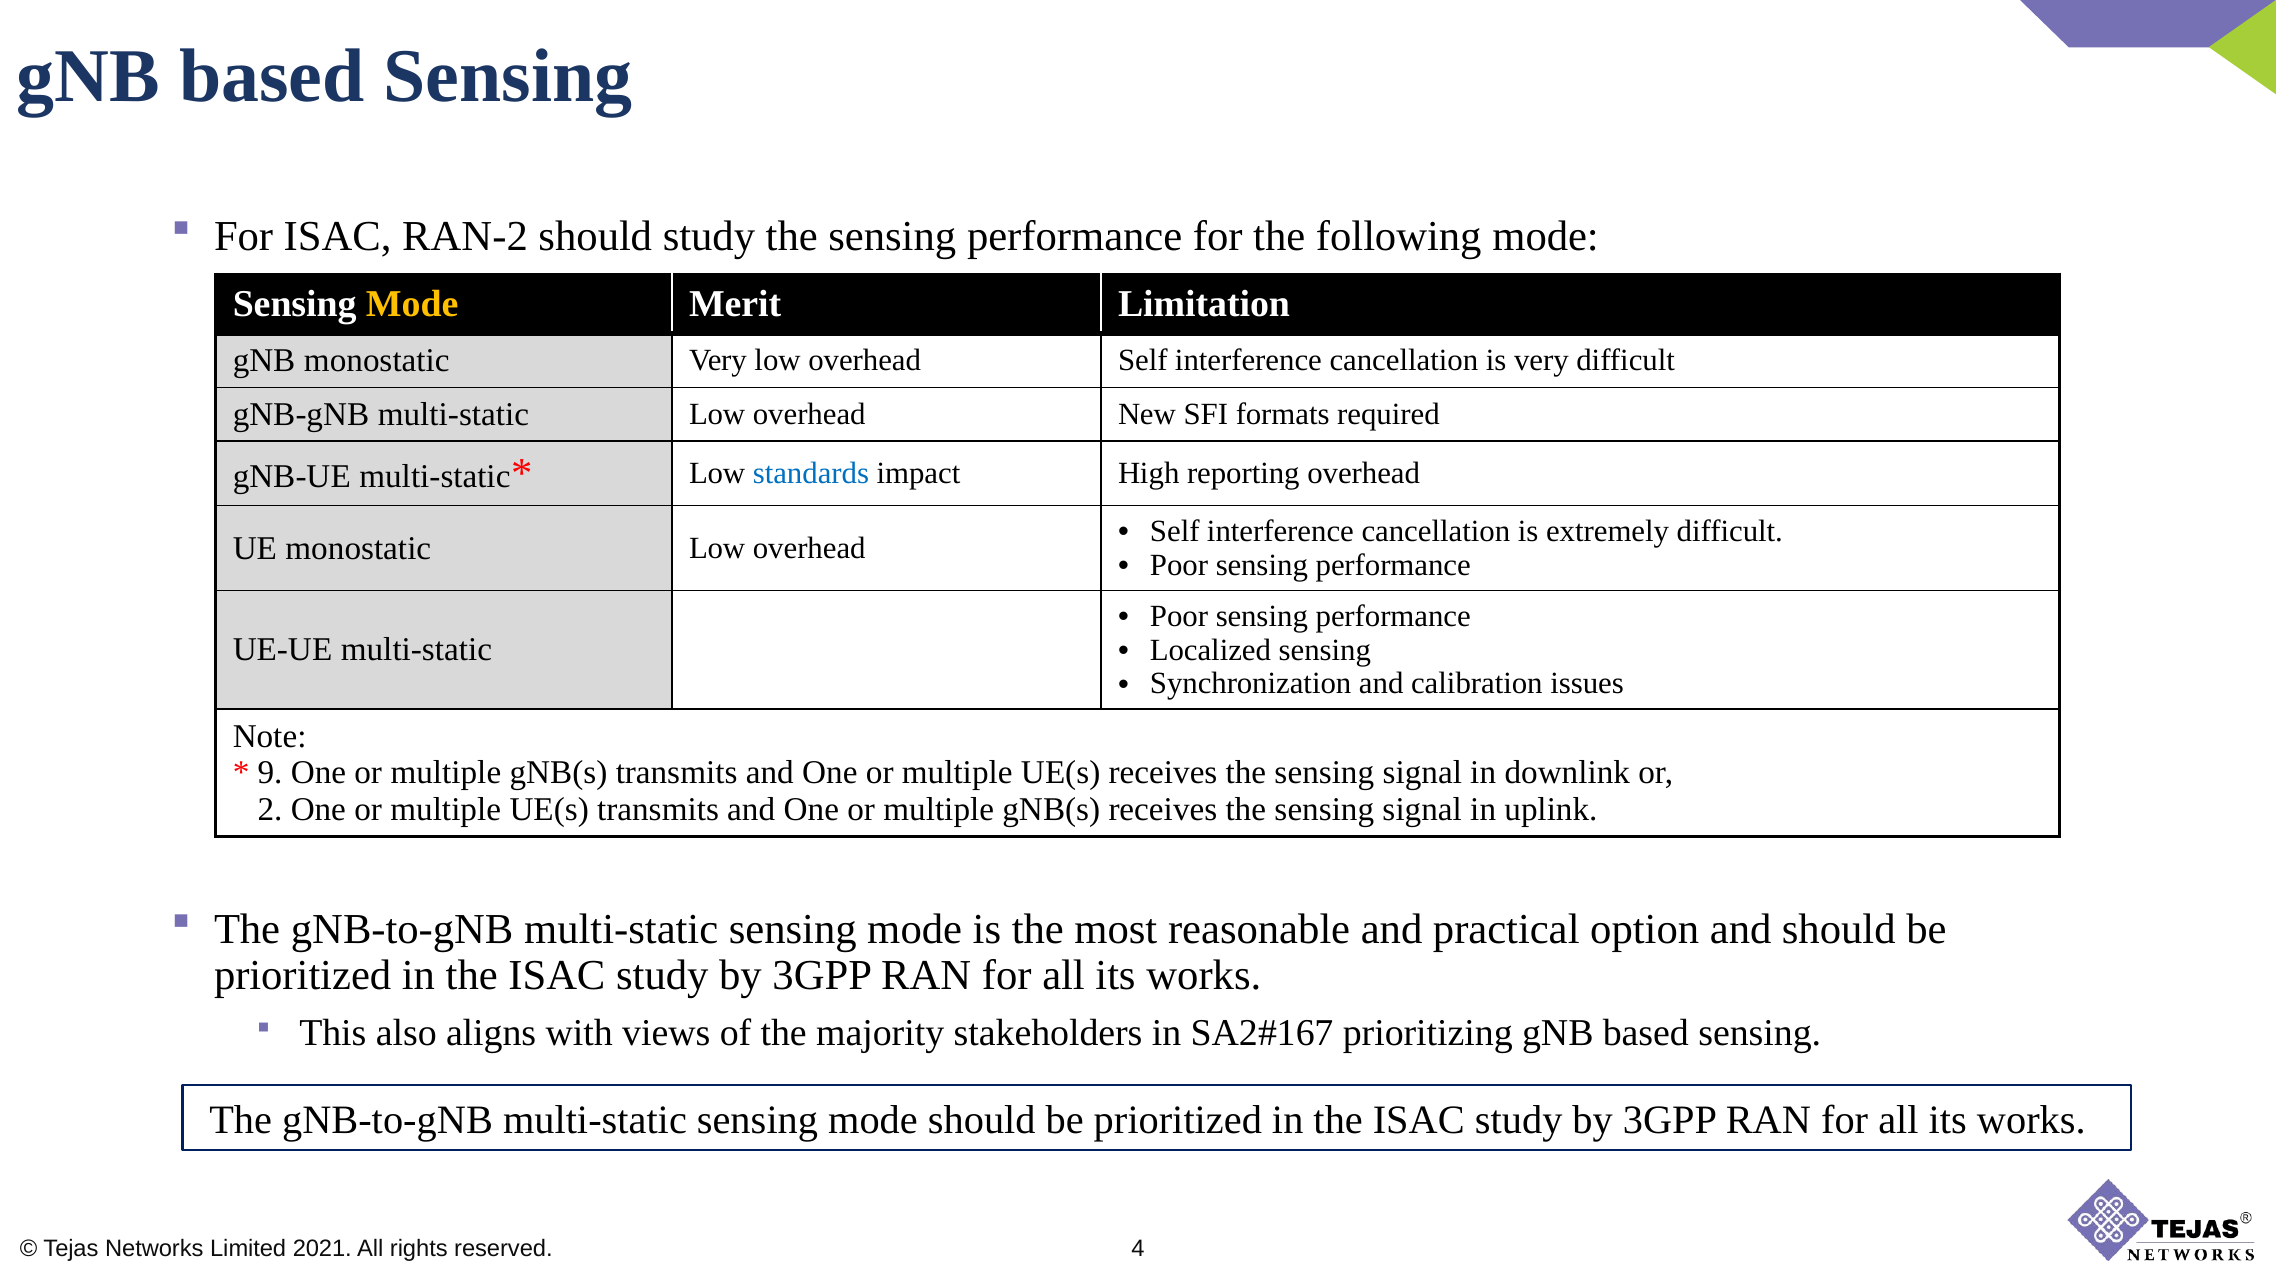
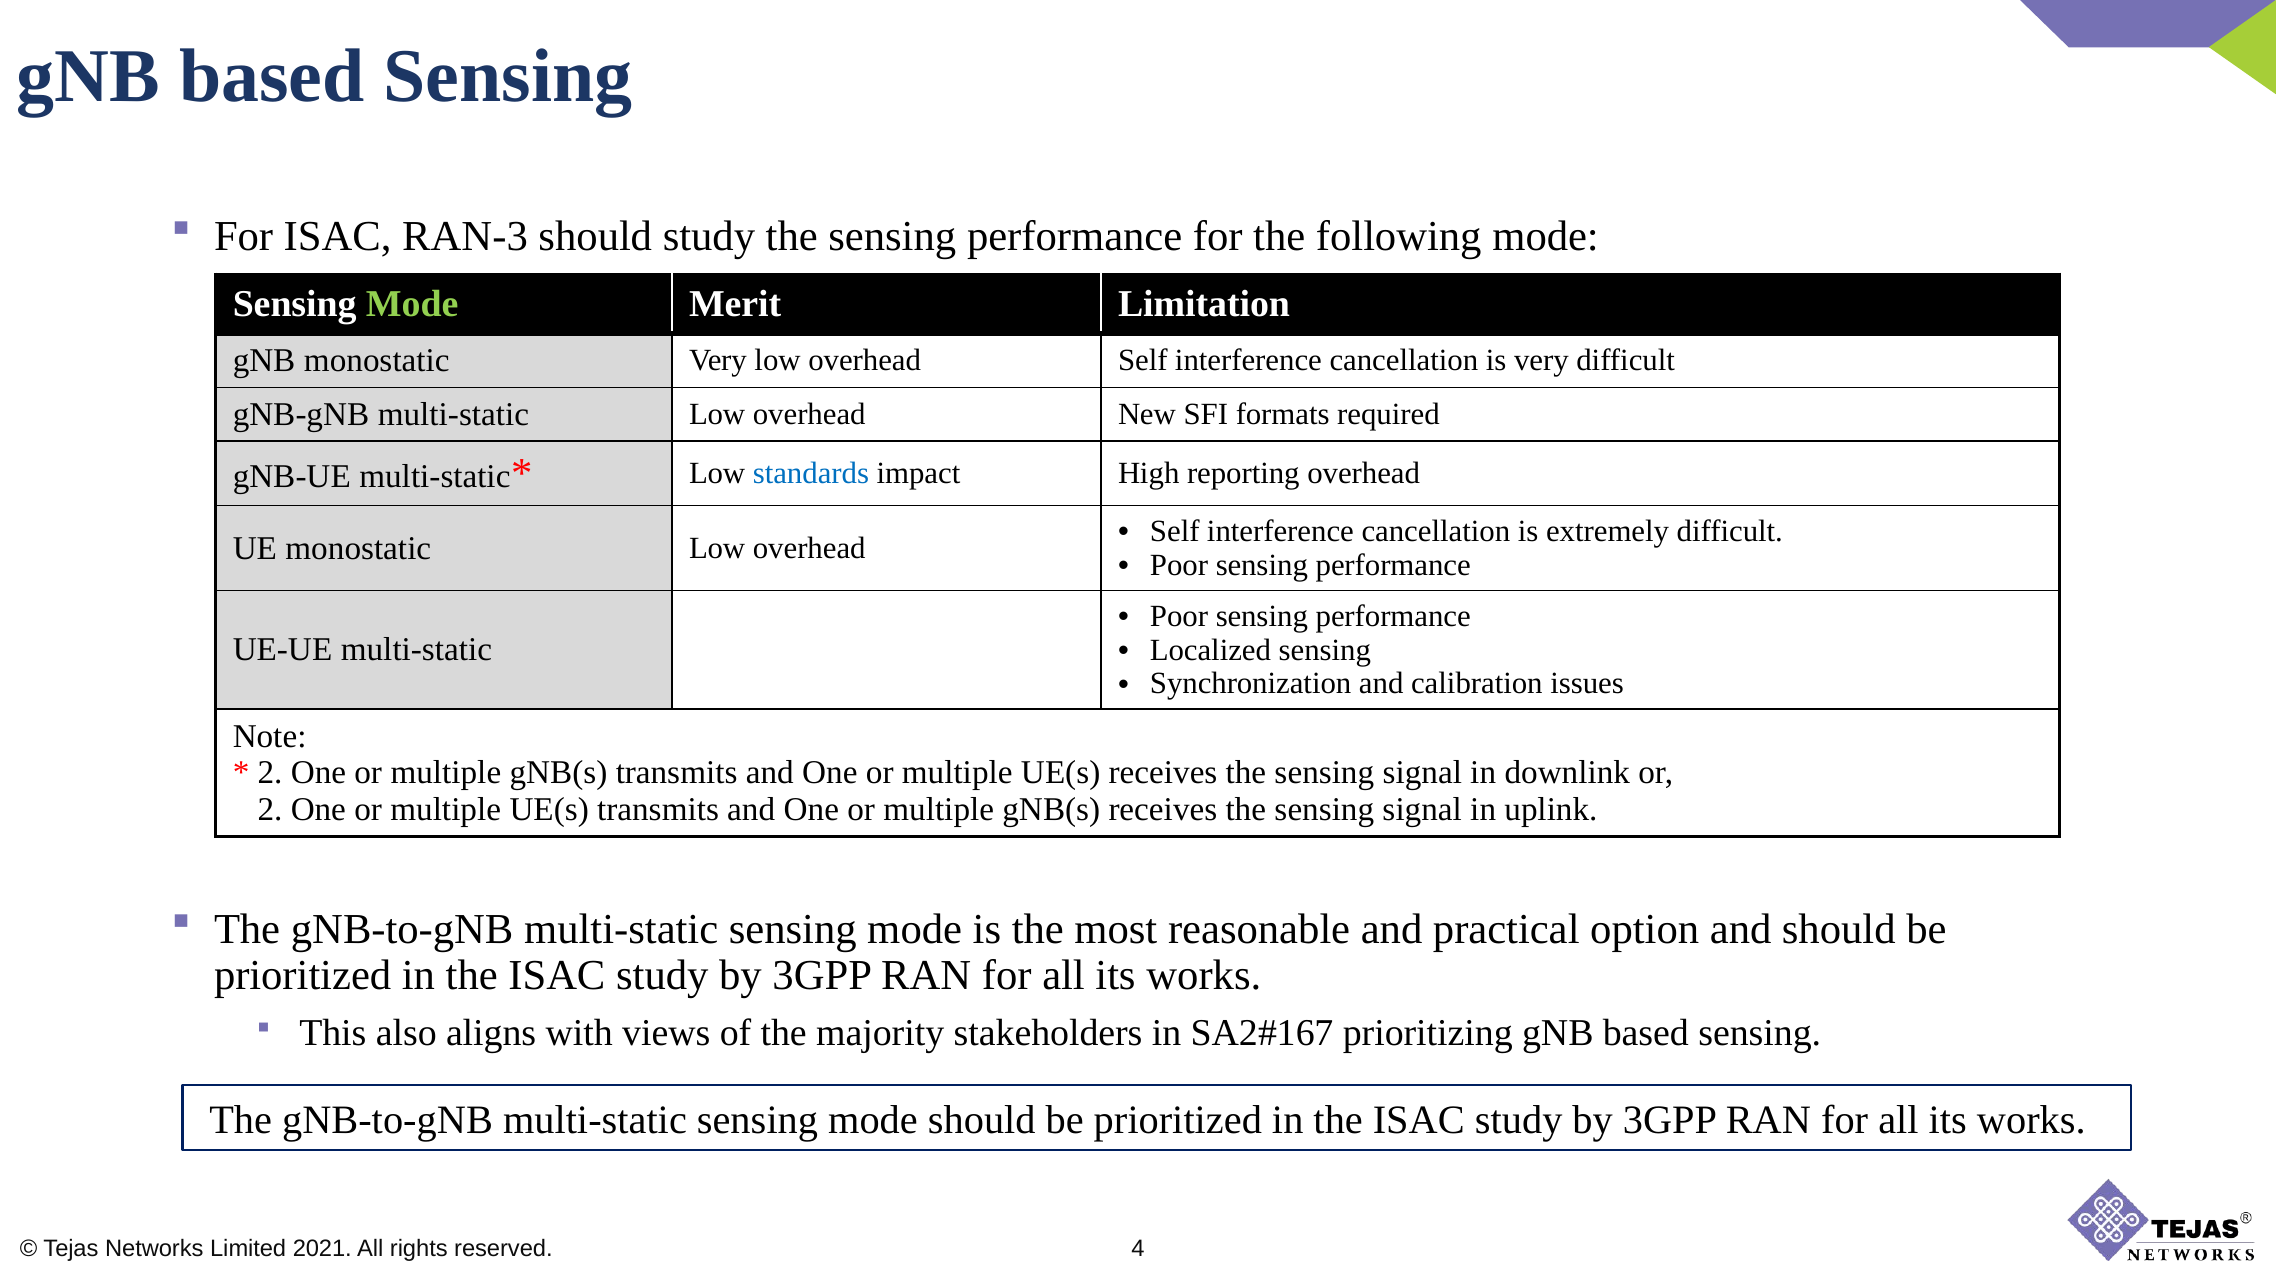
RAN-2: RAN-2 -> RAN-3 (465, 236)
Mode colour: yellow -> light green (412, 304)
9: 9 -> 2 (270, 773)
